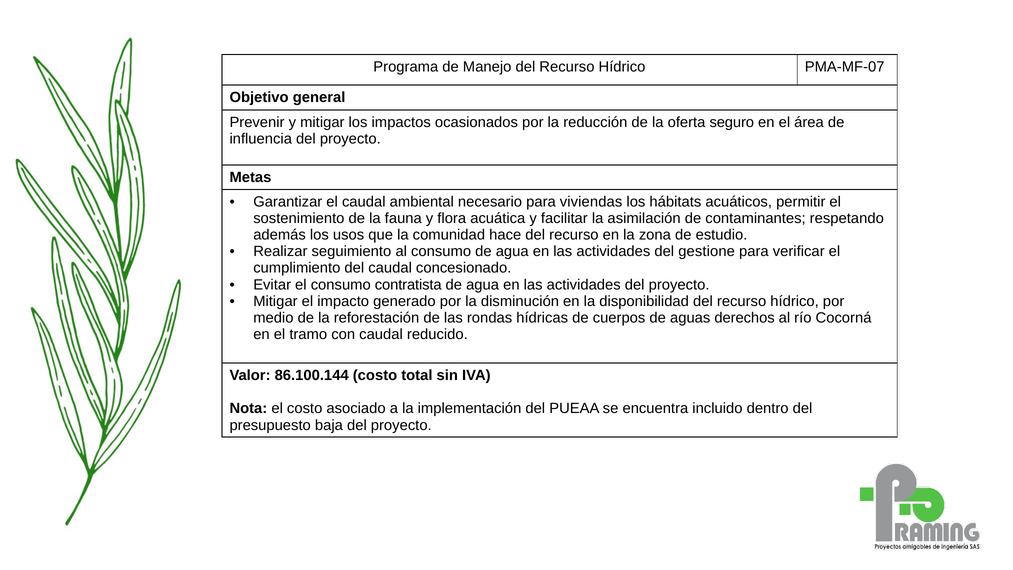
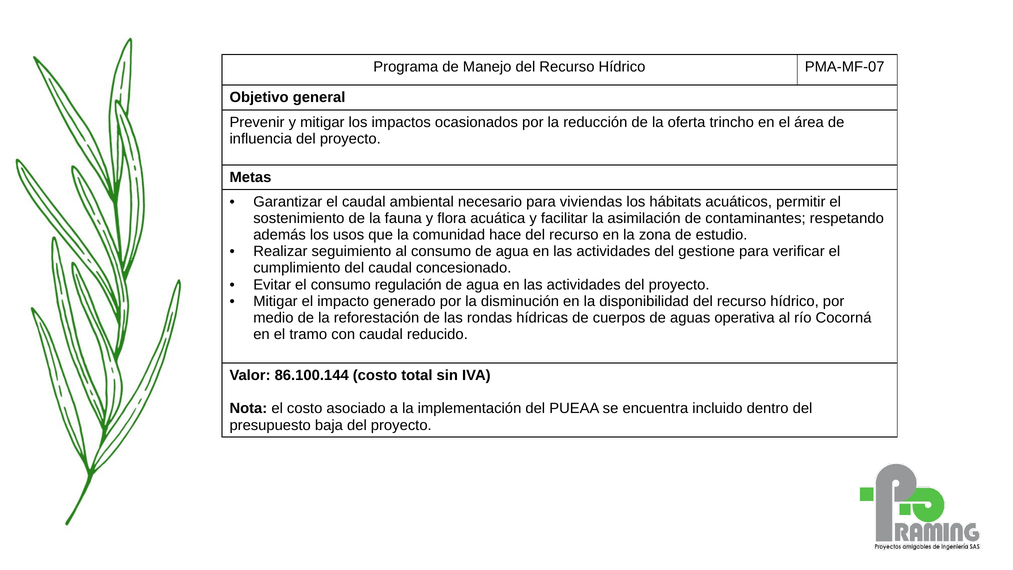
seguro: seguro -> trincho (732, 122)
contratista: contratista -> regulación (408, 285)
derechos: derechos -> operativa (745, 318)
